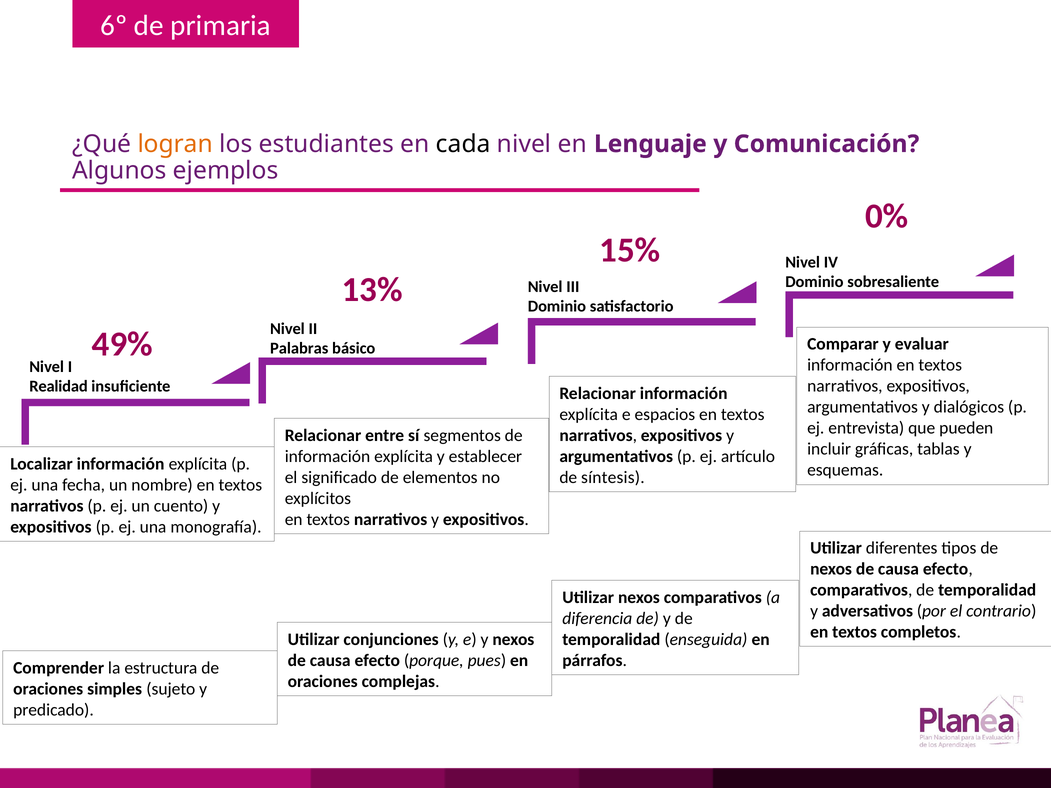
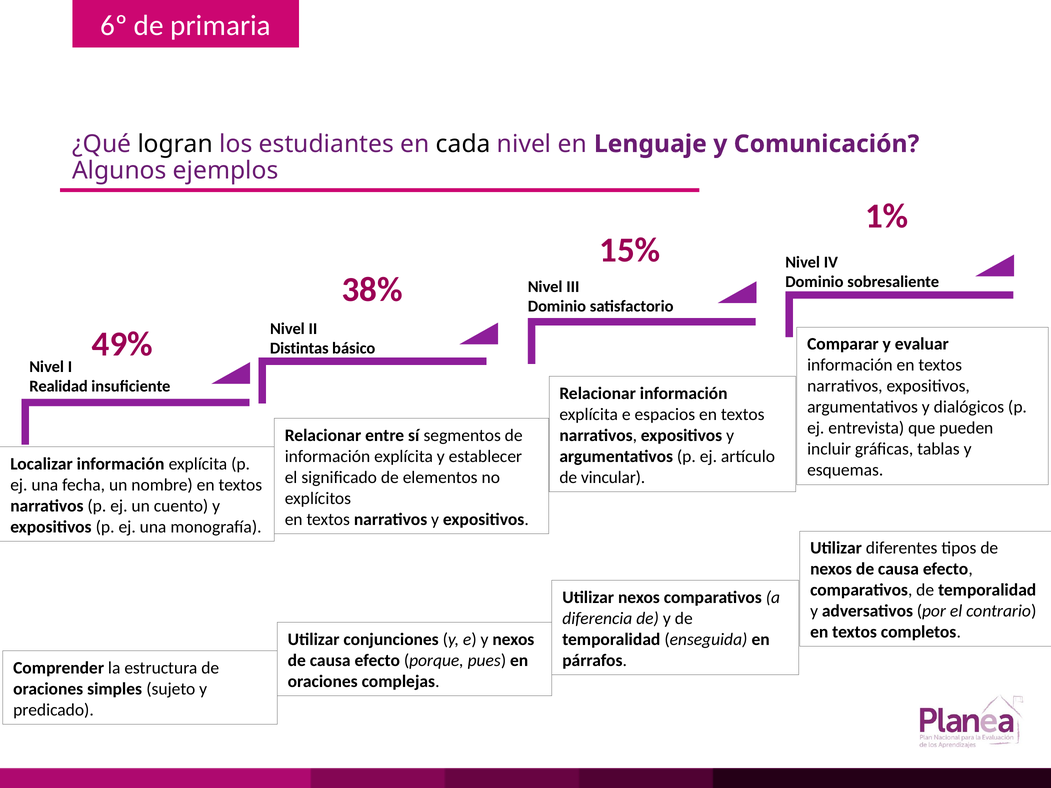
logran colour: orange -> black (175, 144)
0%: 0% -> 1% (887, 216)
13%: 13% -> 38% (372, 290)
Palabras: Palabras -> Distintas (299, 348)
síntesis: síntesis -> vincular (613, 477)
